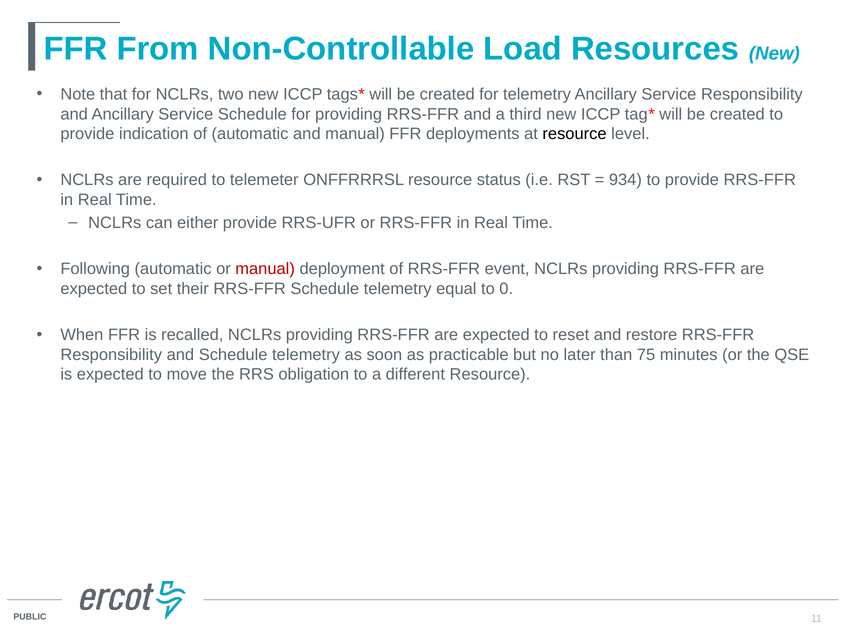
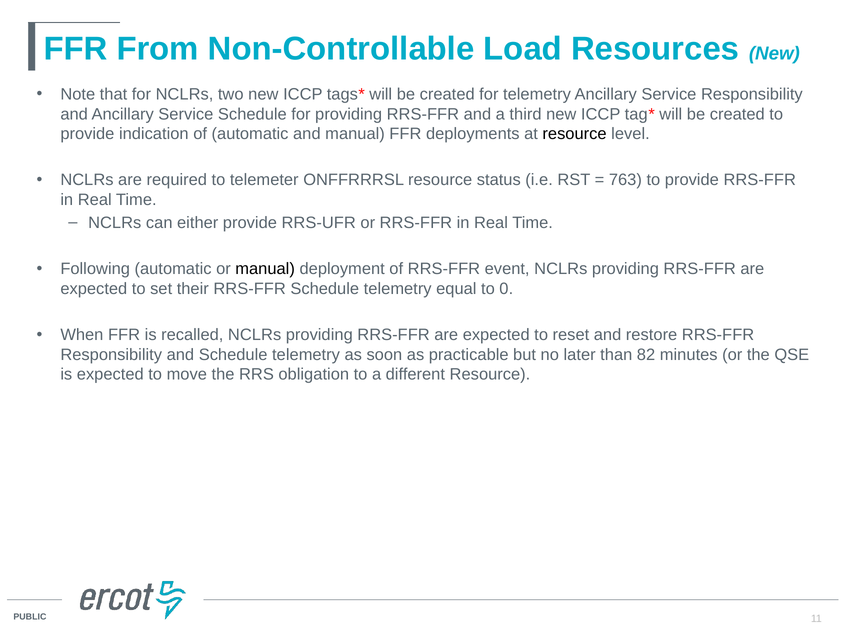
934: 934 -> 763 (625, 180)
manual colour: red -> black (265, 269)
75: 75 -> 82 (646, 355)
